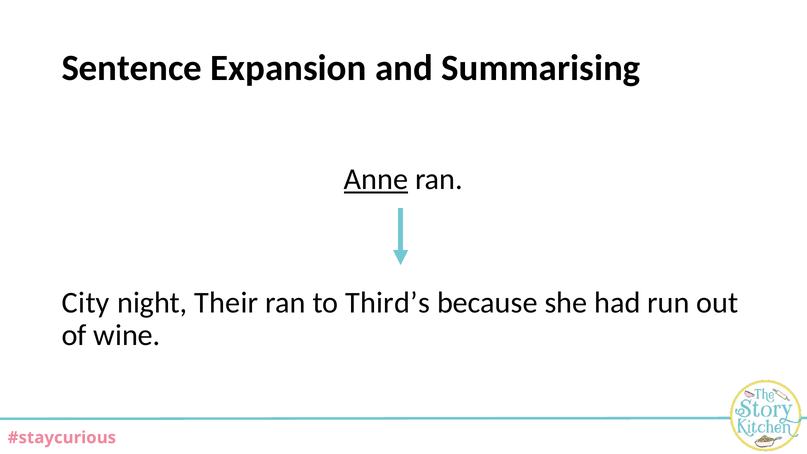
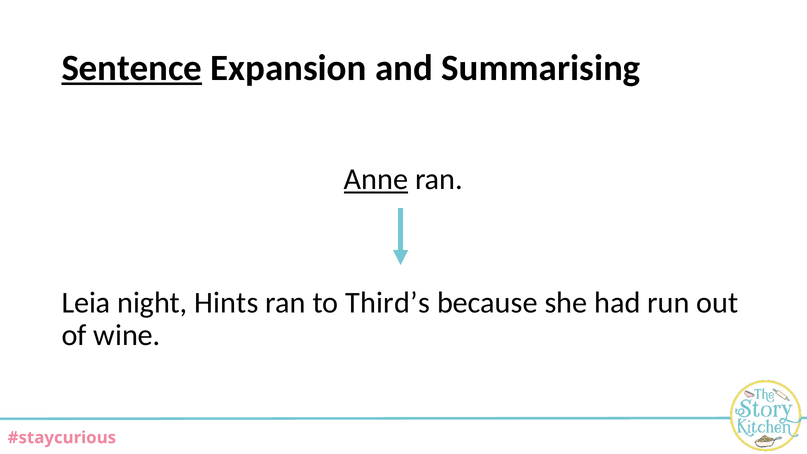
Sentence underline: none -> present (132, 68)
City: City -> Leia (86, 303)
Their: Their -> Hints (226, 303)
